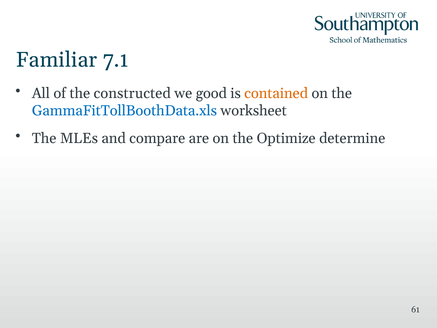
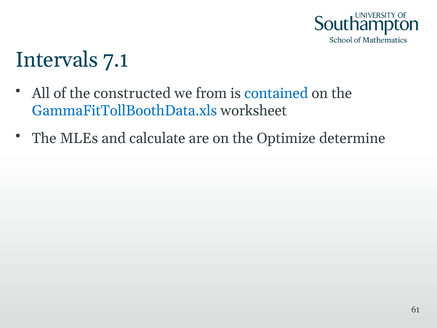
Familiar: Familiar -> Intervals (57, 60)
good: good -> from (211, 93)
contained colour: orange -> blue (276, 93)
compare: compare -> calculate (157, 138)
